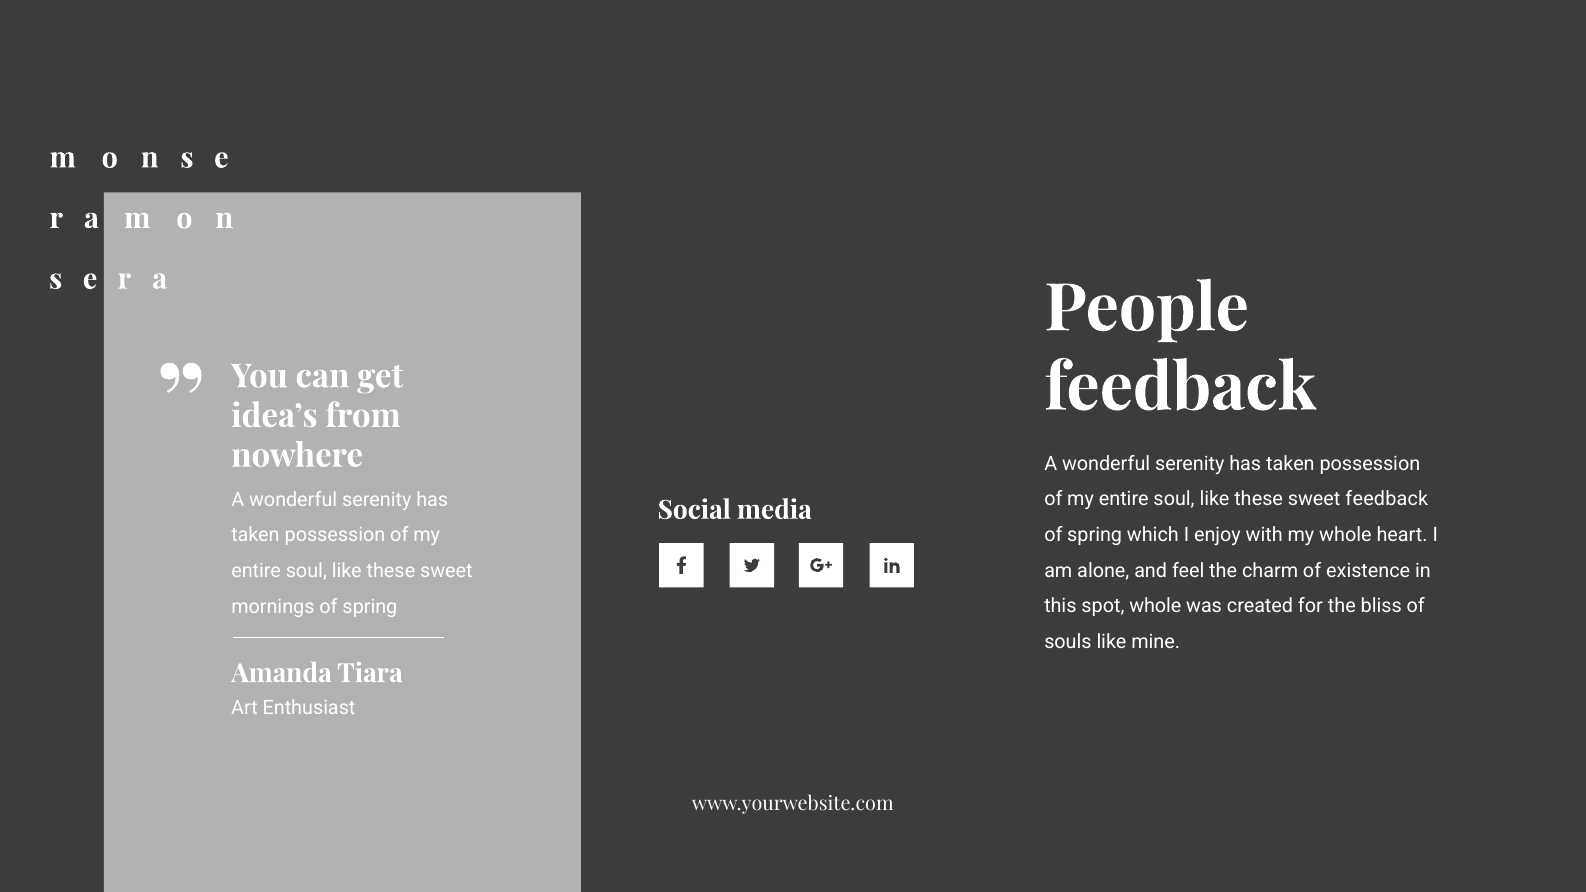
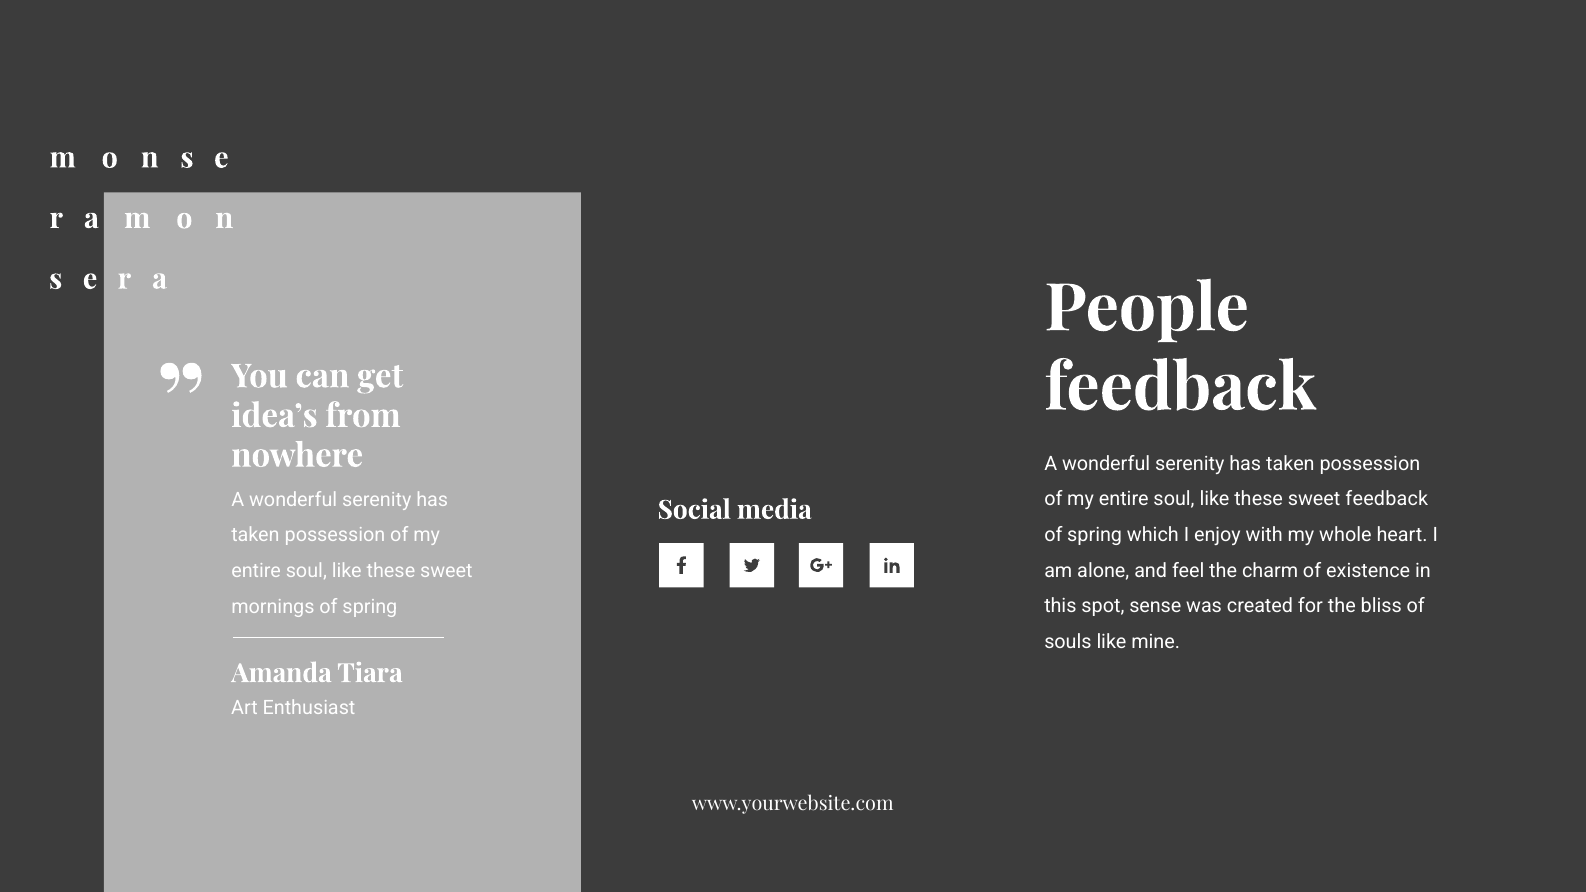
spot whole: whole -> sense (1155, 606)
